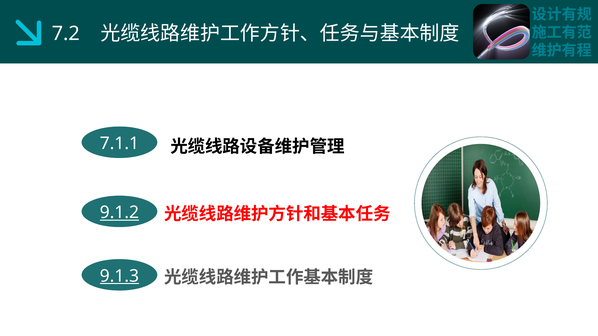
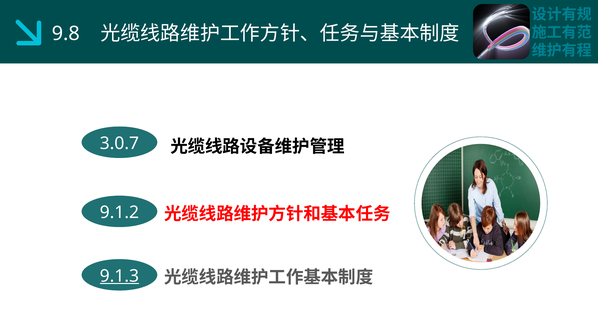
7.2: 7.2 -> 9.8 (66, 34)
7.1.1: 7.1.1 -> 3.0.7 (119, 144)
9.1.2 underline: present -> none (119, 213)
